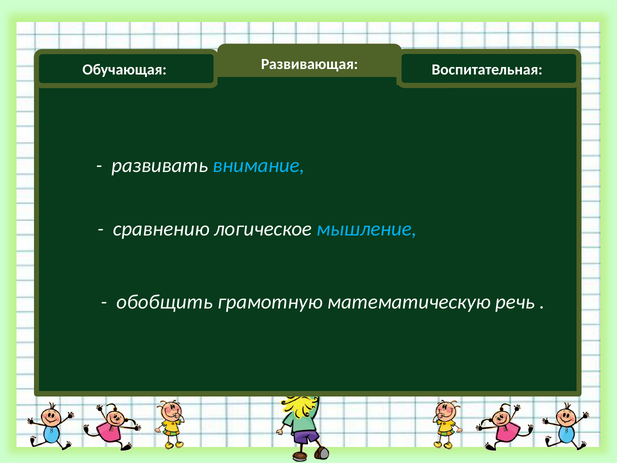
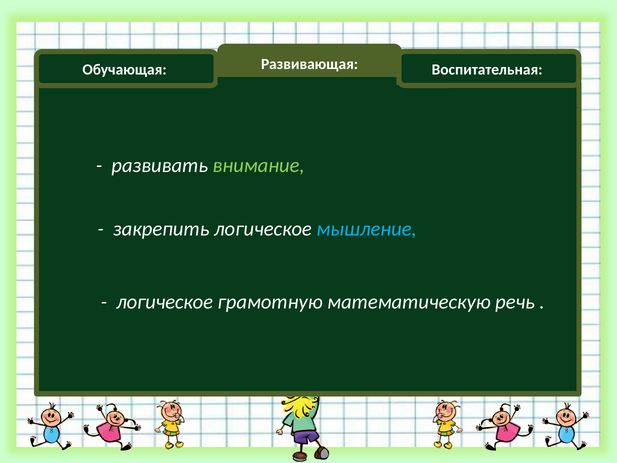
внимание colour: light blue -> light green (259, 166)
сравнению: сравнению -> закрепить (161, 229)
обобщить: обобщить -> логическое (165, 302)
